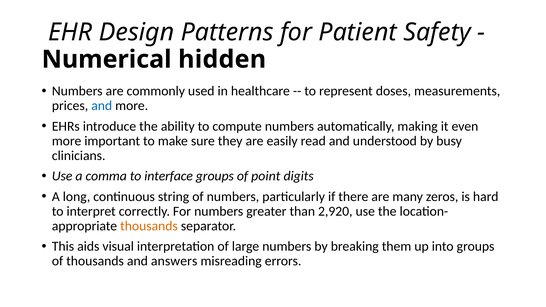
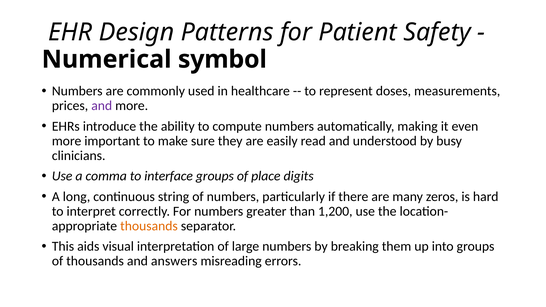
hidden: hidden -> symbol (222, 59)
and colour: blue -> purple (102, 106)
point: point -> place (266, 176)
2,920: 2,920 -> 1,200 (335, 211)
